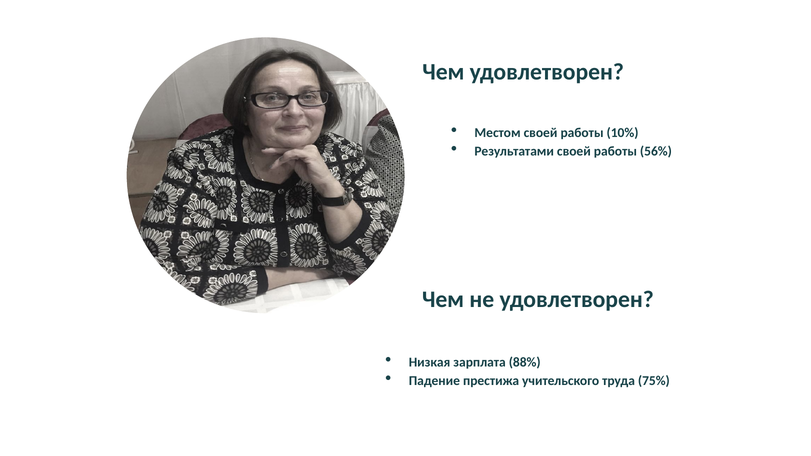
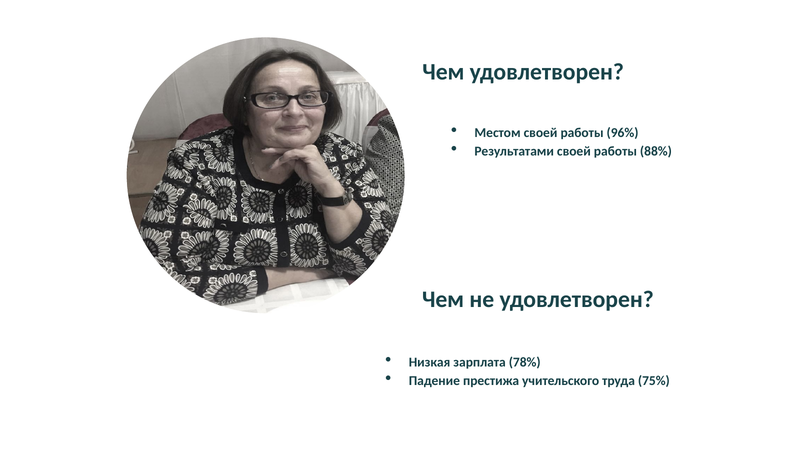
10%: 10% -> 96% (623, 133)
56%: 56% -> 88% (656, 151)
88%: 88% -> 78% (525, 362)
